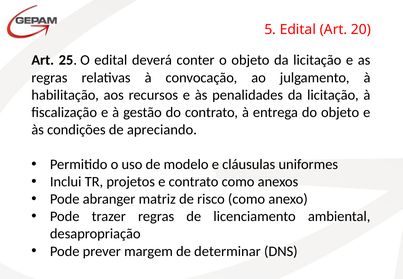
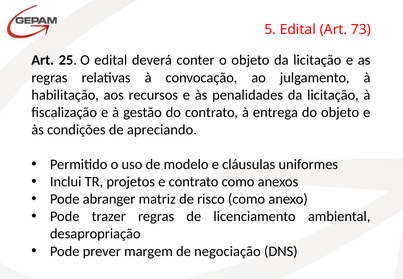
20: 20 -> 73 (361, 30)
determinar: determinar -> negociação (227, 251)
